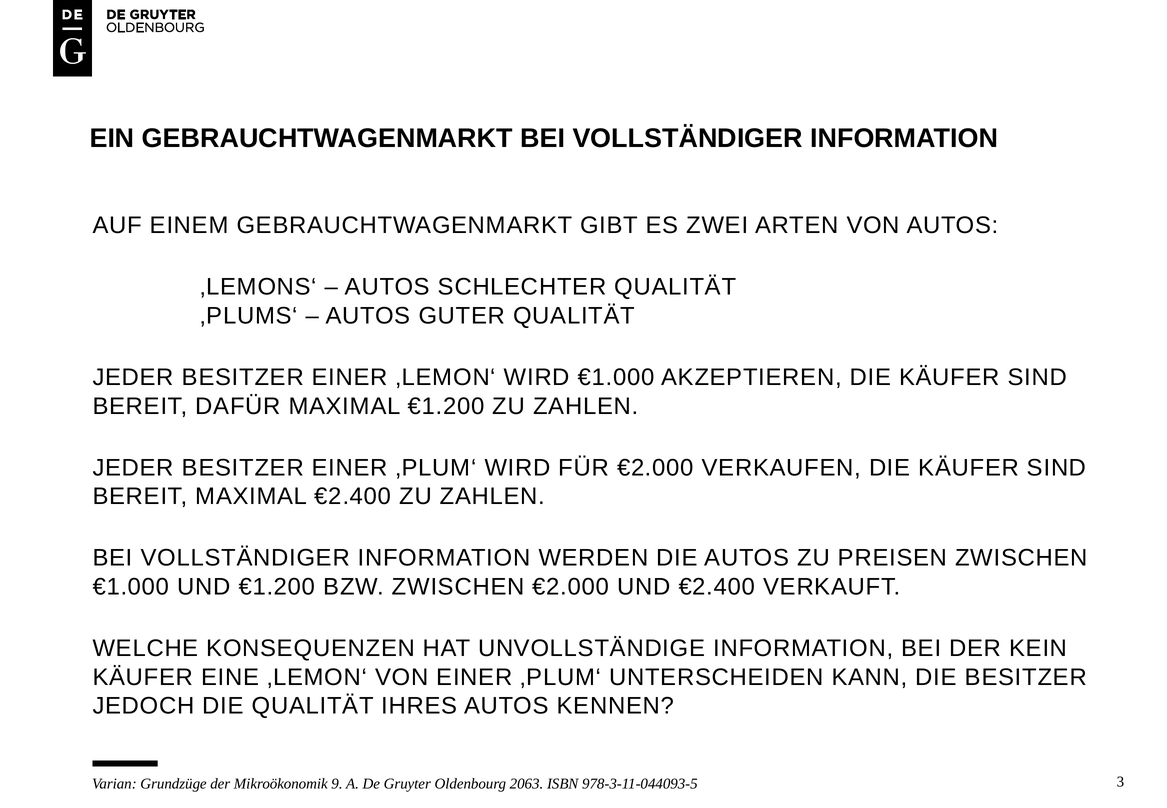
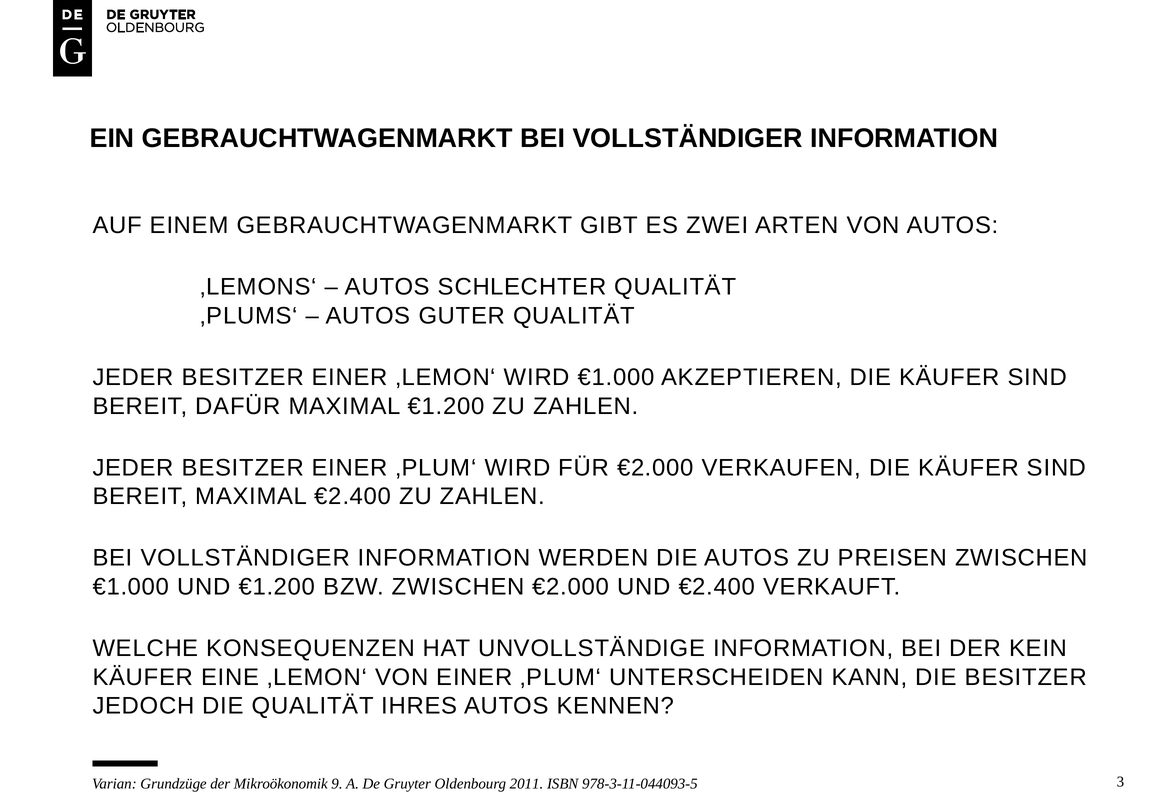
2063: 2063 -> 2011 (526, 784)
